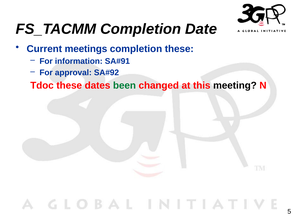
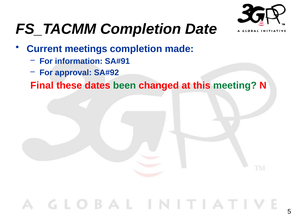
completion these: these -> made (179, 49)
Tdoc: Tdoc -> Final (42, 85)
meeting colour: black -> green (235, 85)
